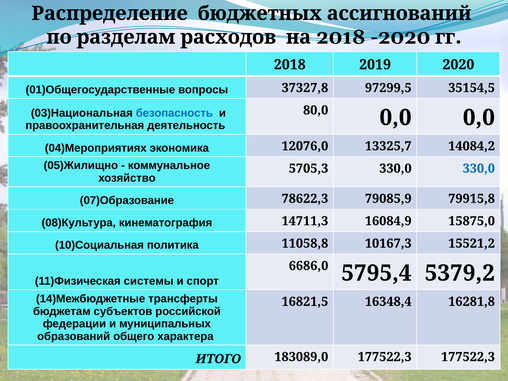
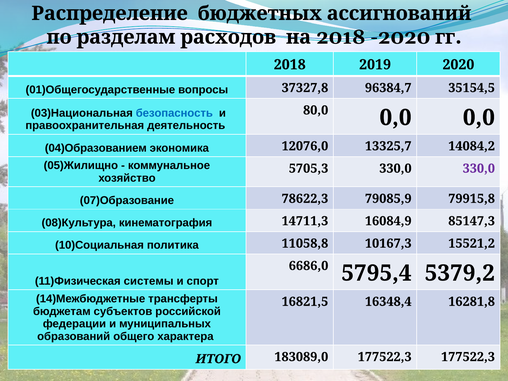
97299,5: 97299,5 -> 96384,7 (388, 88)
04)Мероприятиях: 04)Мероприятиях -> 04)Образованием (96, 148)
330,0 colour: blue -> purple (479, 168)
15875,0: 15875,0 -> 85147,3 (472, 221)
